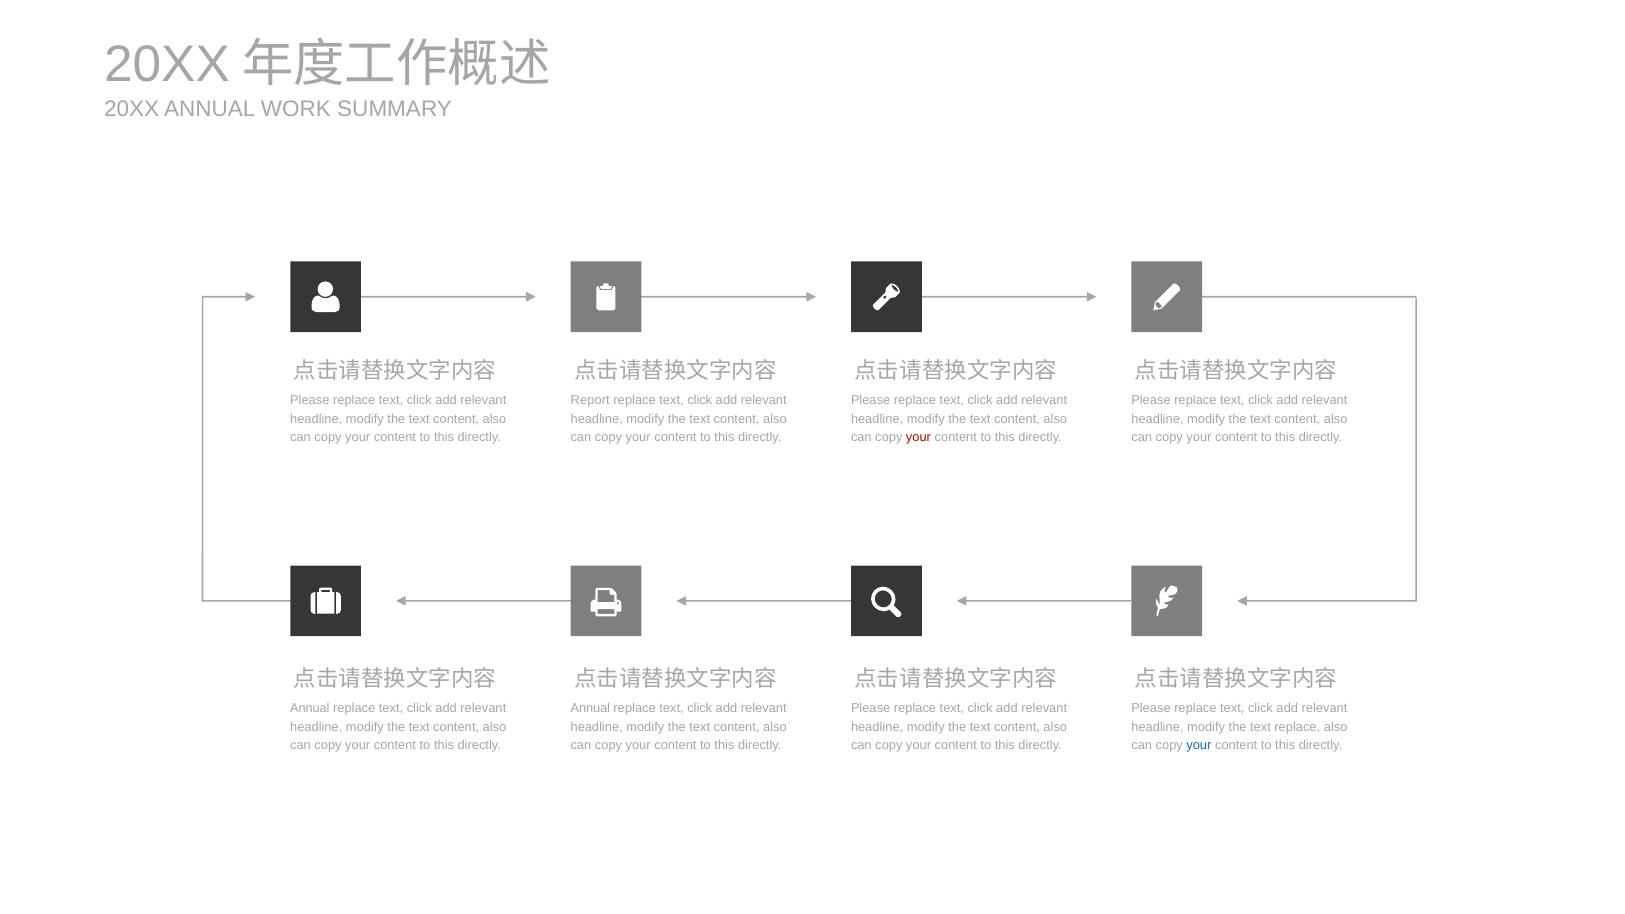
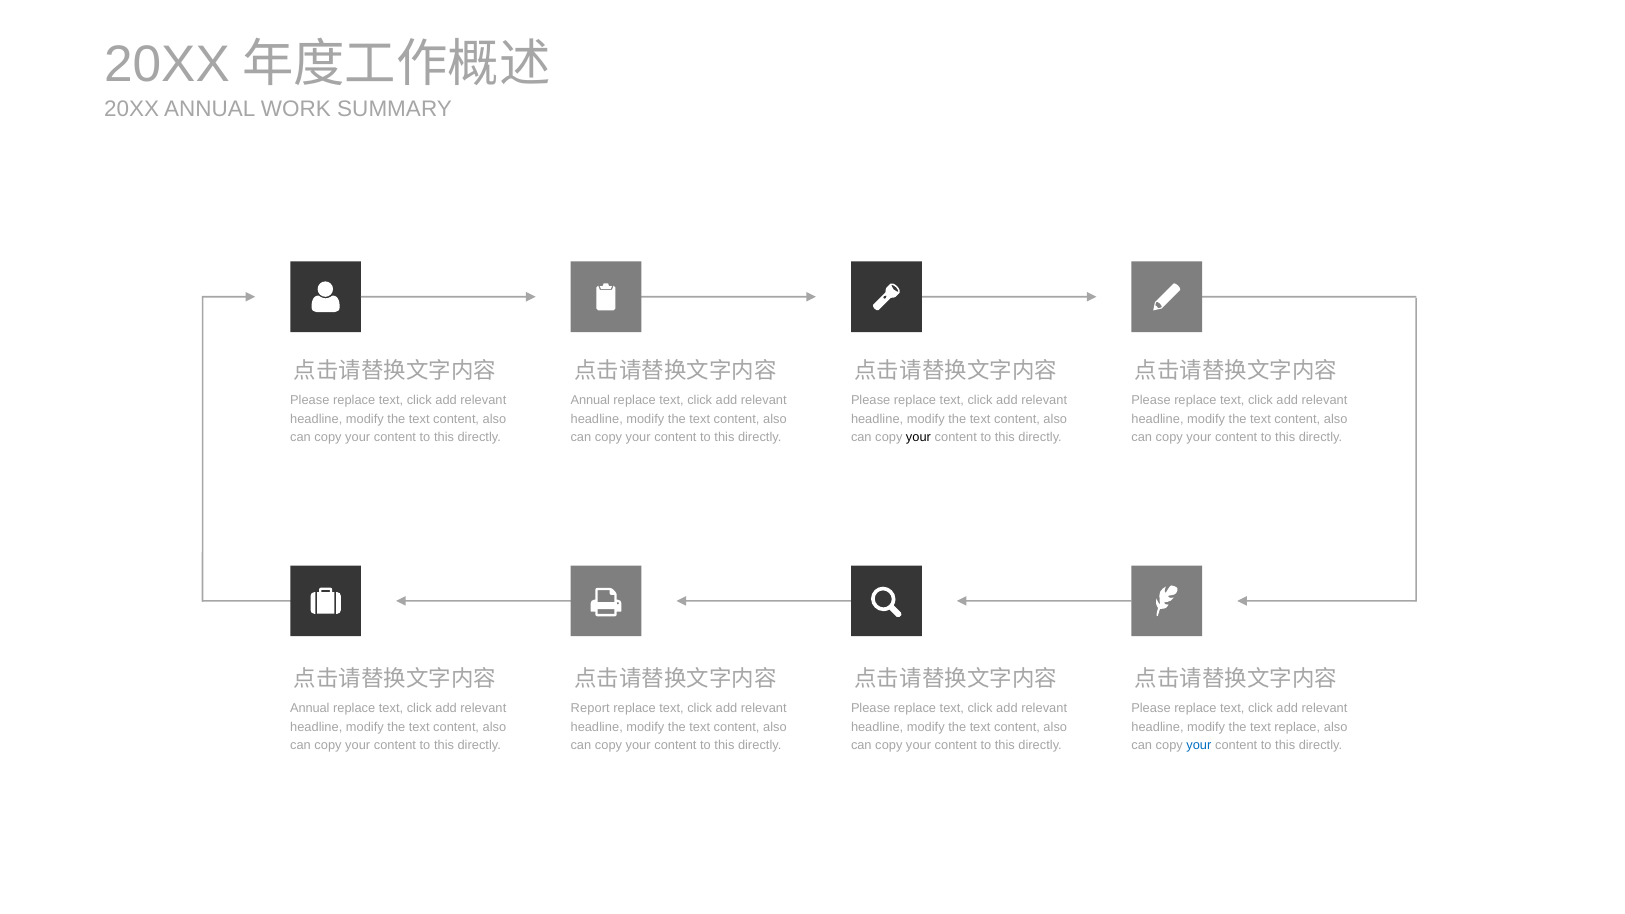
Report: Report -> Annual (590, 400)
your colour: red -> black (919, 437)
Annual: Annual -> Report (590, 708)
